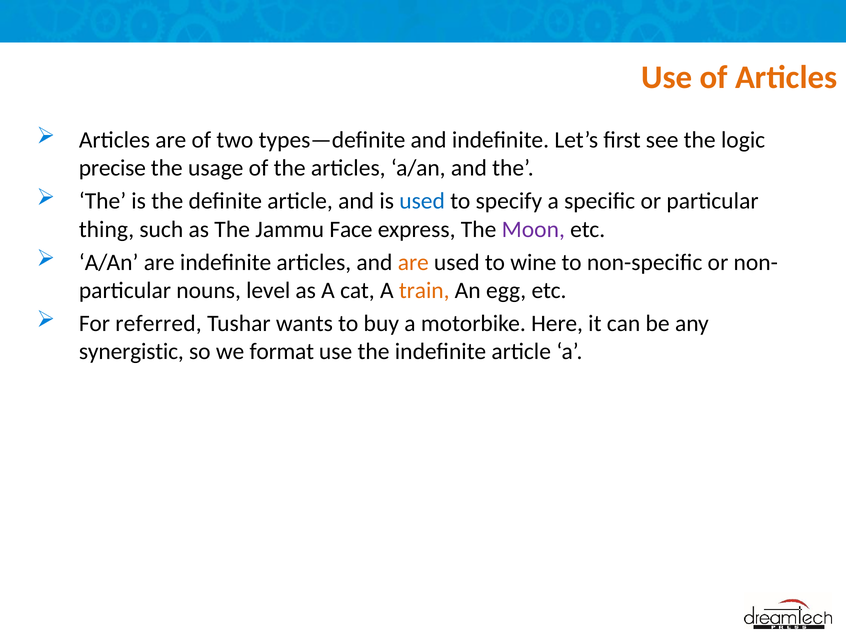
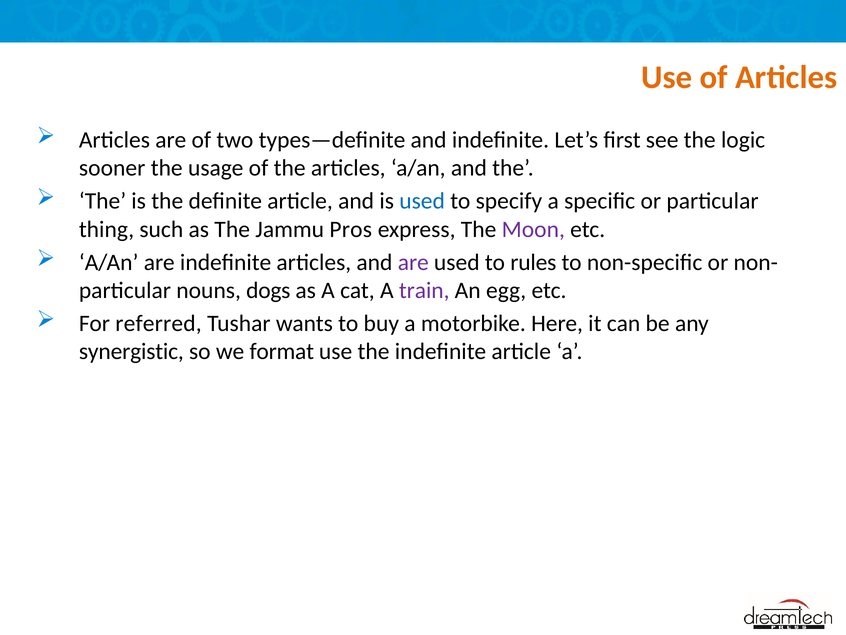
precise: precise -> sooner (112, 168)
Face: Face -> Pros (351, 229)
are colour: orange -> purple (413, 262)
wine: wine -> rules (533, 262)
level: level -> dogs (268, 290)
train colour: orange -> purple (424, 290)
